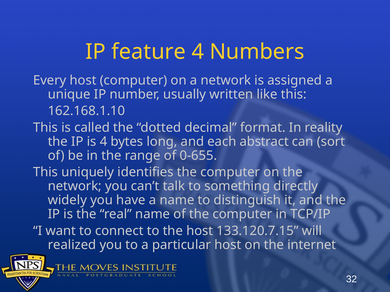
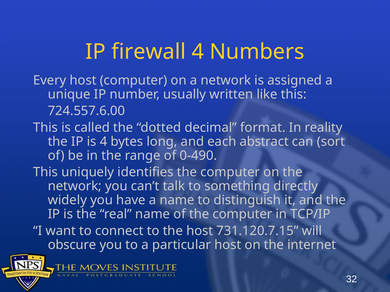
feature: feature -> firewall (149, 52)
162.168.1.10: 162.168.1.10 -> 724.557.6.00 (86, 111)
0-655: 0-655 -> 0-490 (198, 156)
133.120.7.15: 133.120.7.15 -> 731.120.7.15 (257, 231)
realized: realized -> obscure (72, 245)
